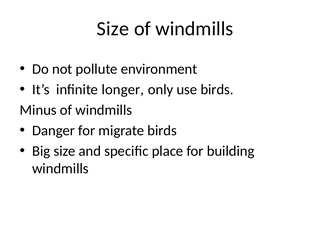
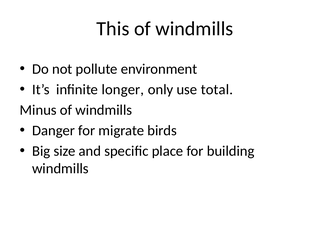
Size: Size -> This (113, 29)
use birds: birds -> total (217, 89)
